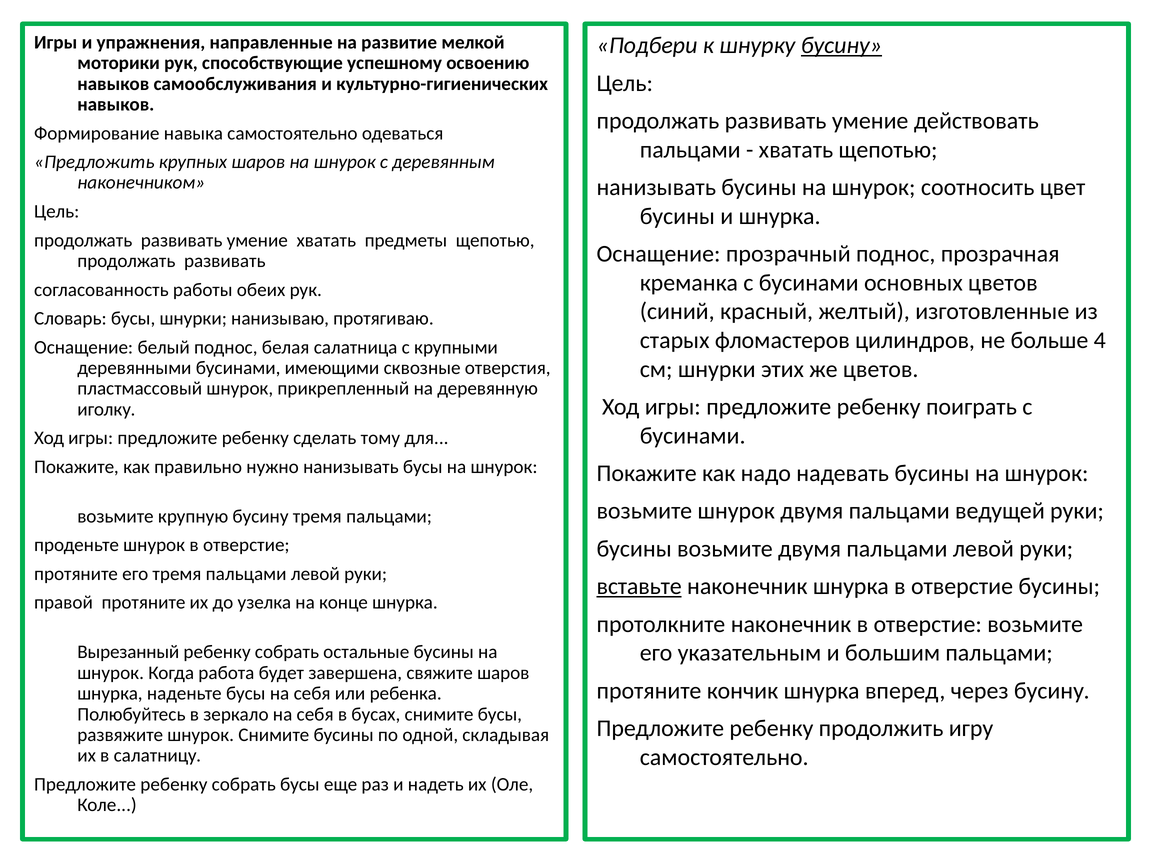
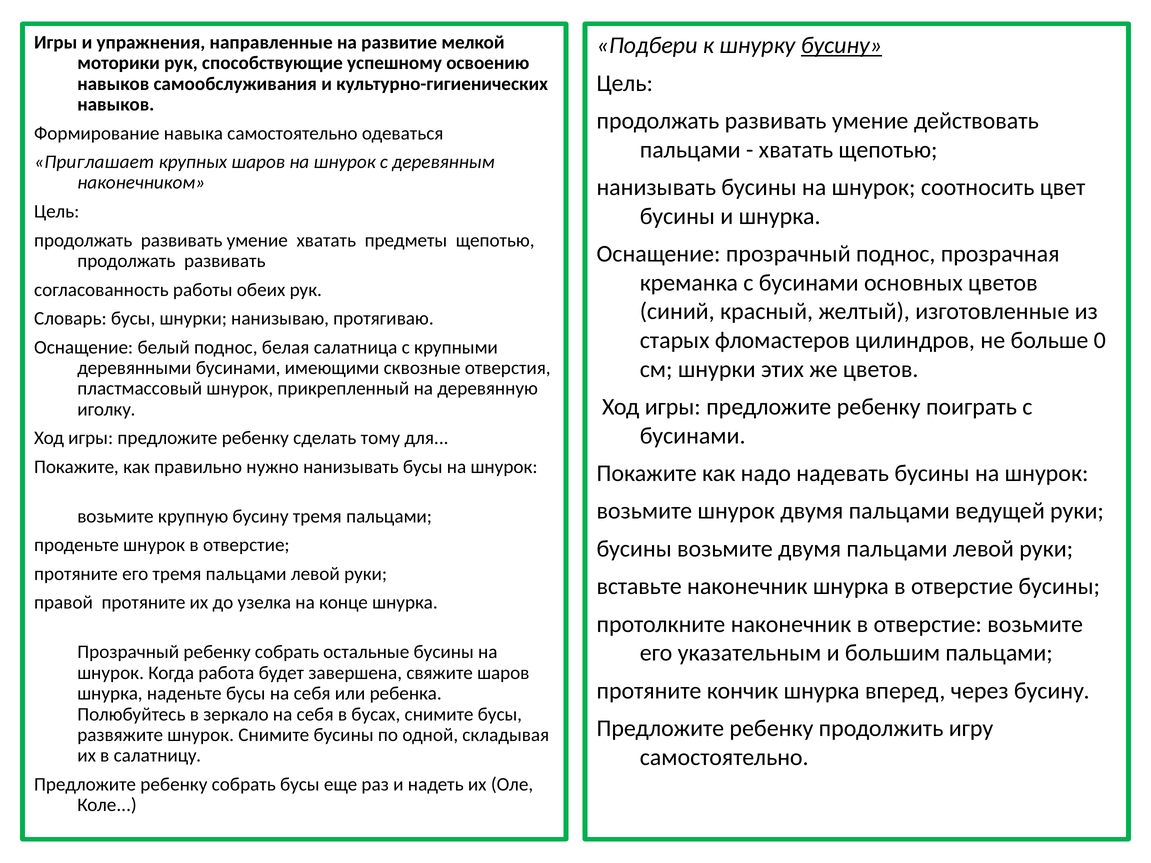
Предложить: Предложить -> Приглашает (94, 162)
4: 4 -> 0 (1100, 340)
вставьте underline: present -> none (639, 587)
Вырезанный: Вырезанный -> Прозрачный (128, 652)
